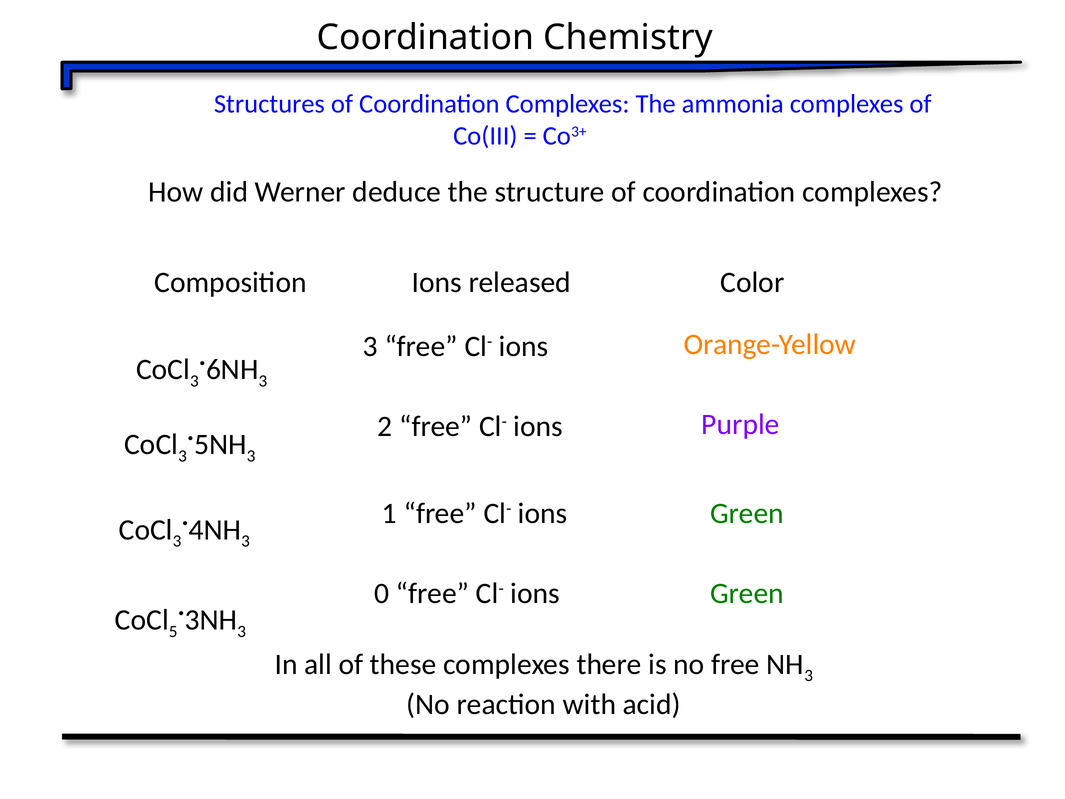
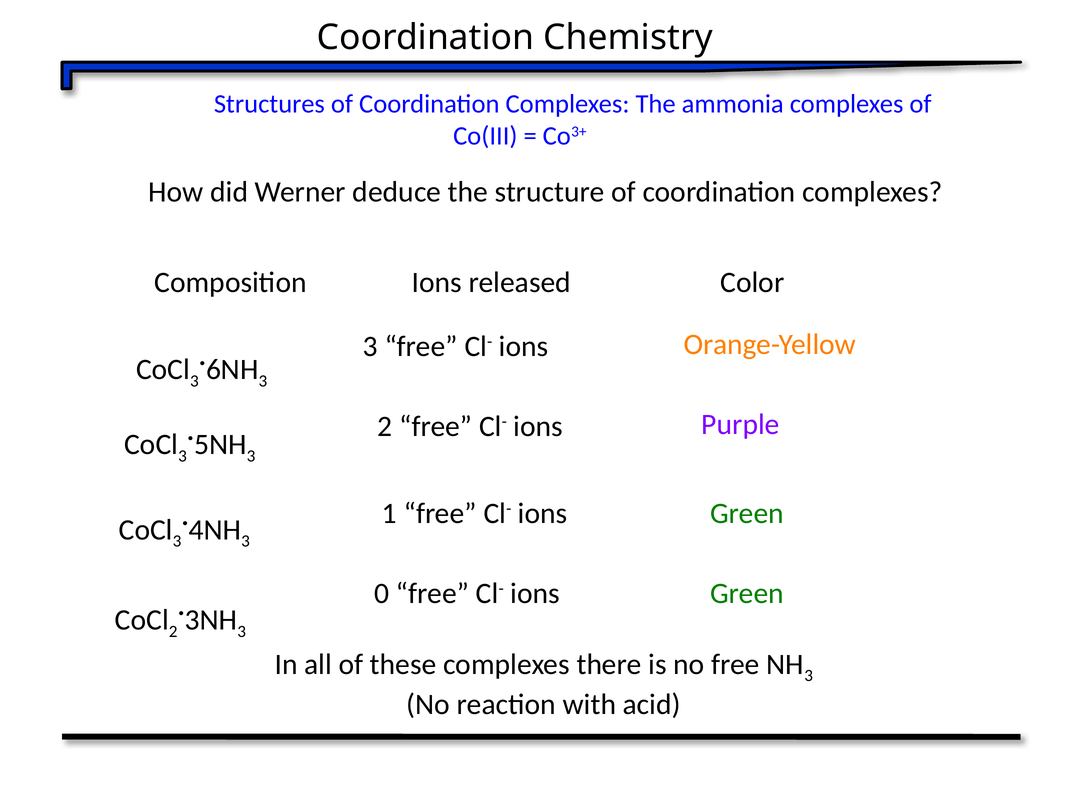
5: 5 -> 2 (173, 631)
